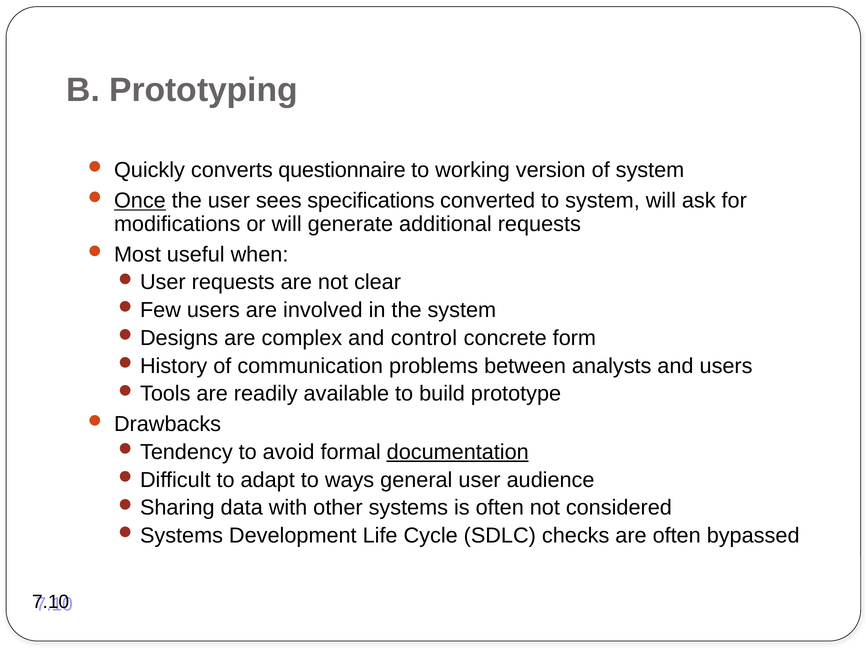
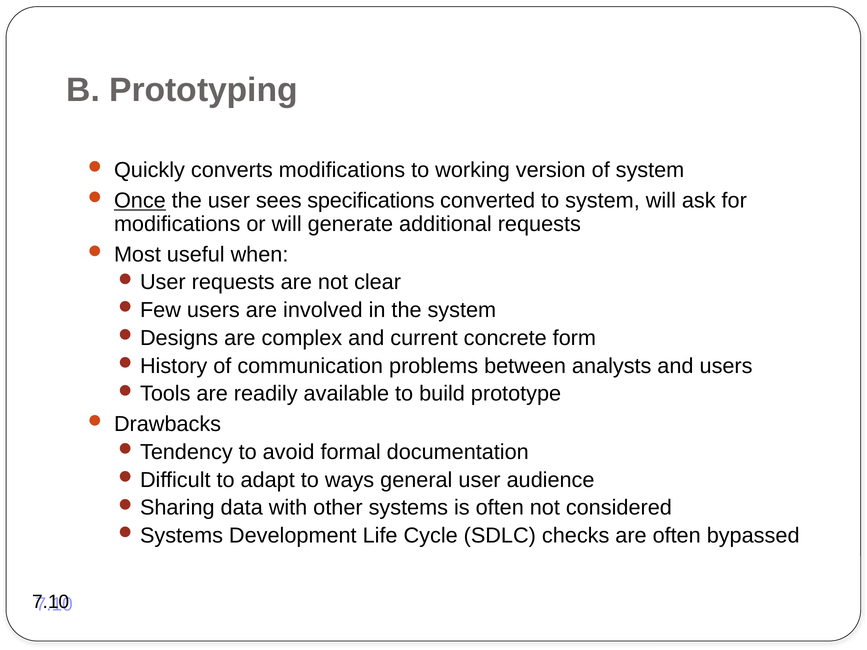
converts questionnaire: questionnaire -> modifications (342, 170)
control: control -> current (424, 338)
documentation underline: present -> none (458, 452)
